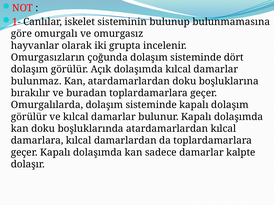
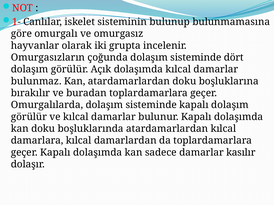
kalpte: kalpte -> kasılır (241, 153)
